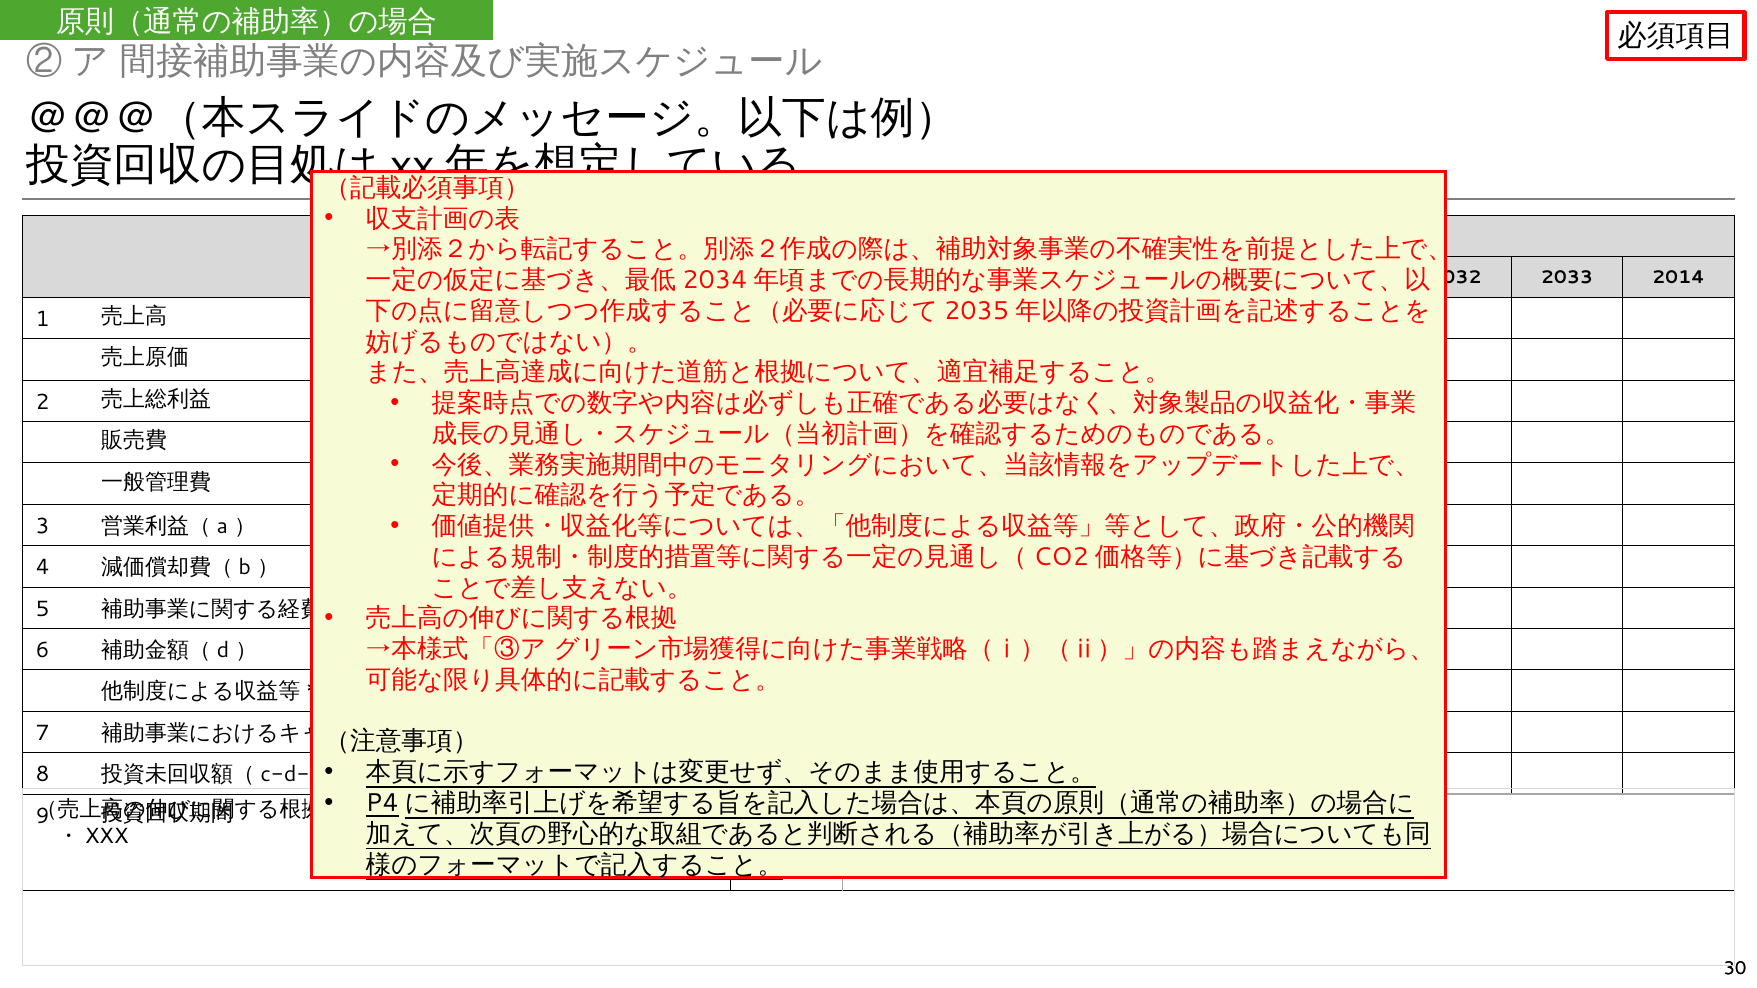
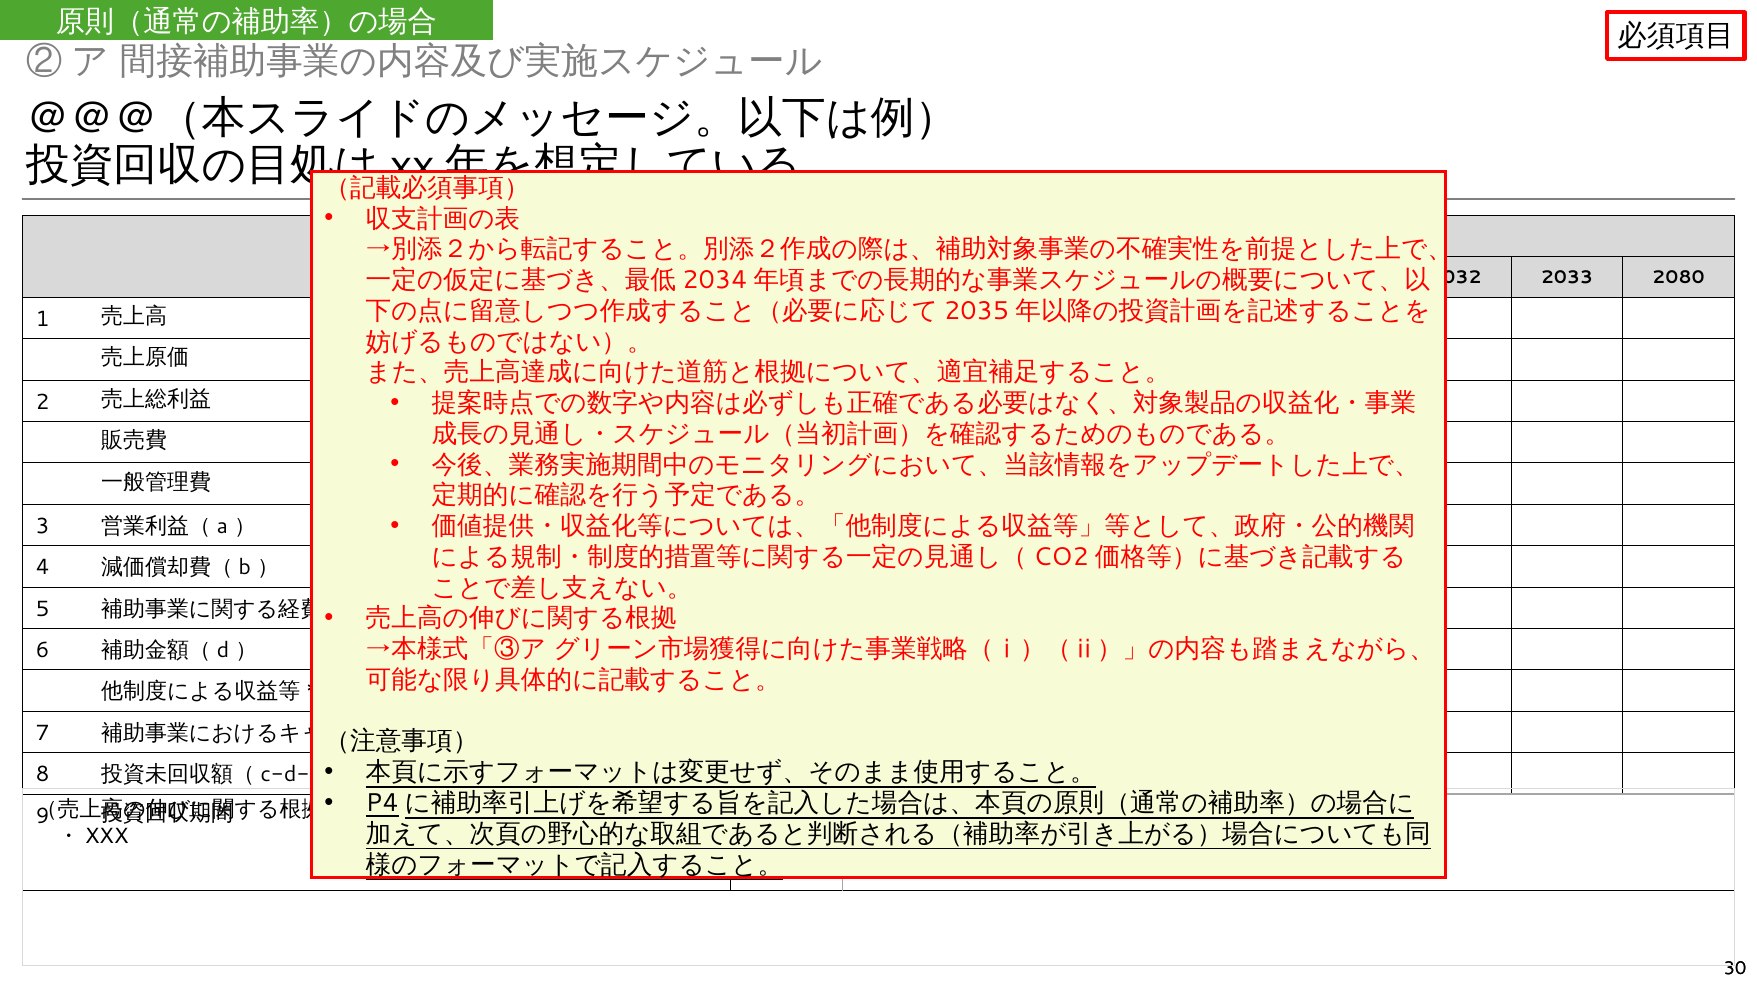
2014: 2014 -> 2080 (1678, 277)
